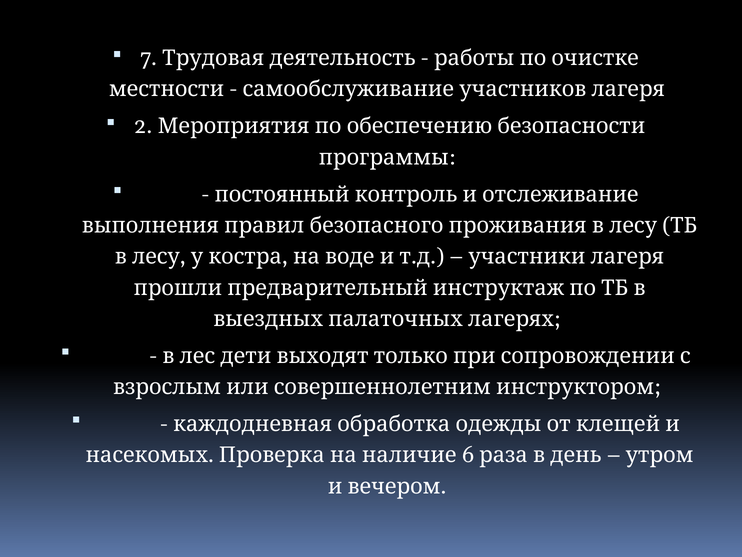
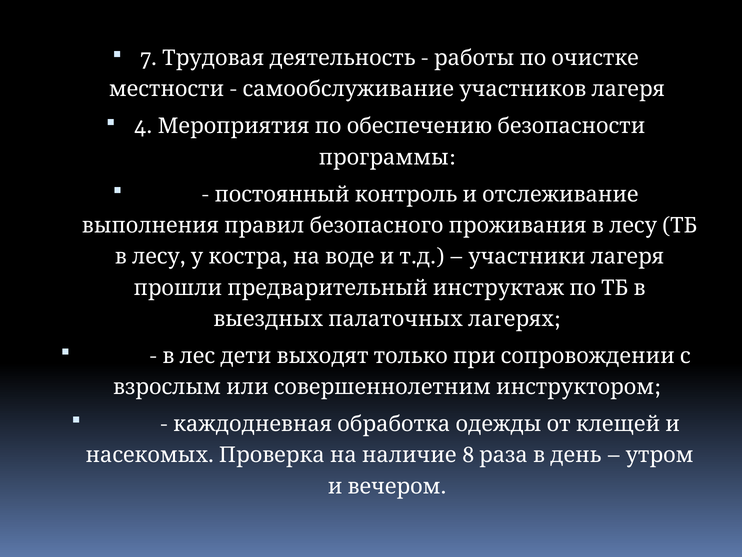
2: 2 -> 4 (143, 126)
6: 6 -> 8 (468, 455)
